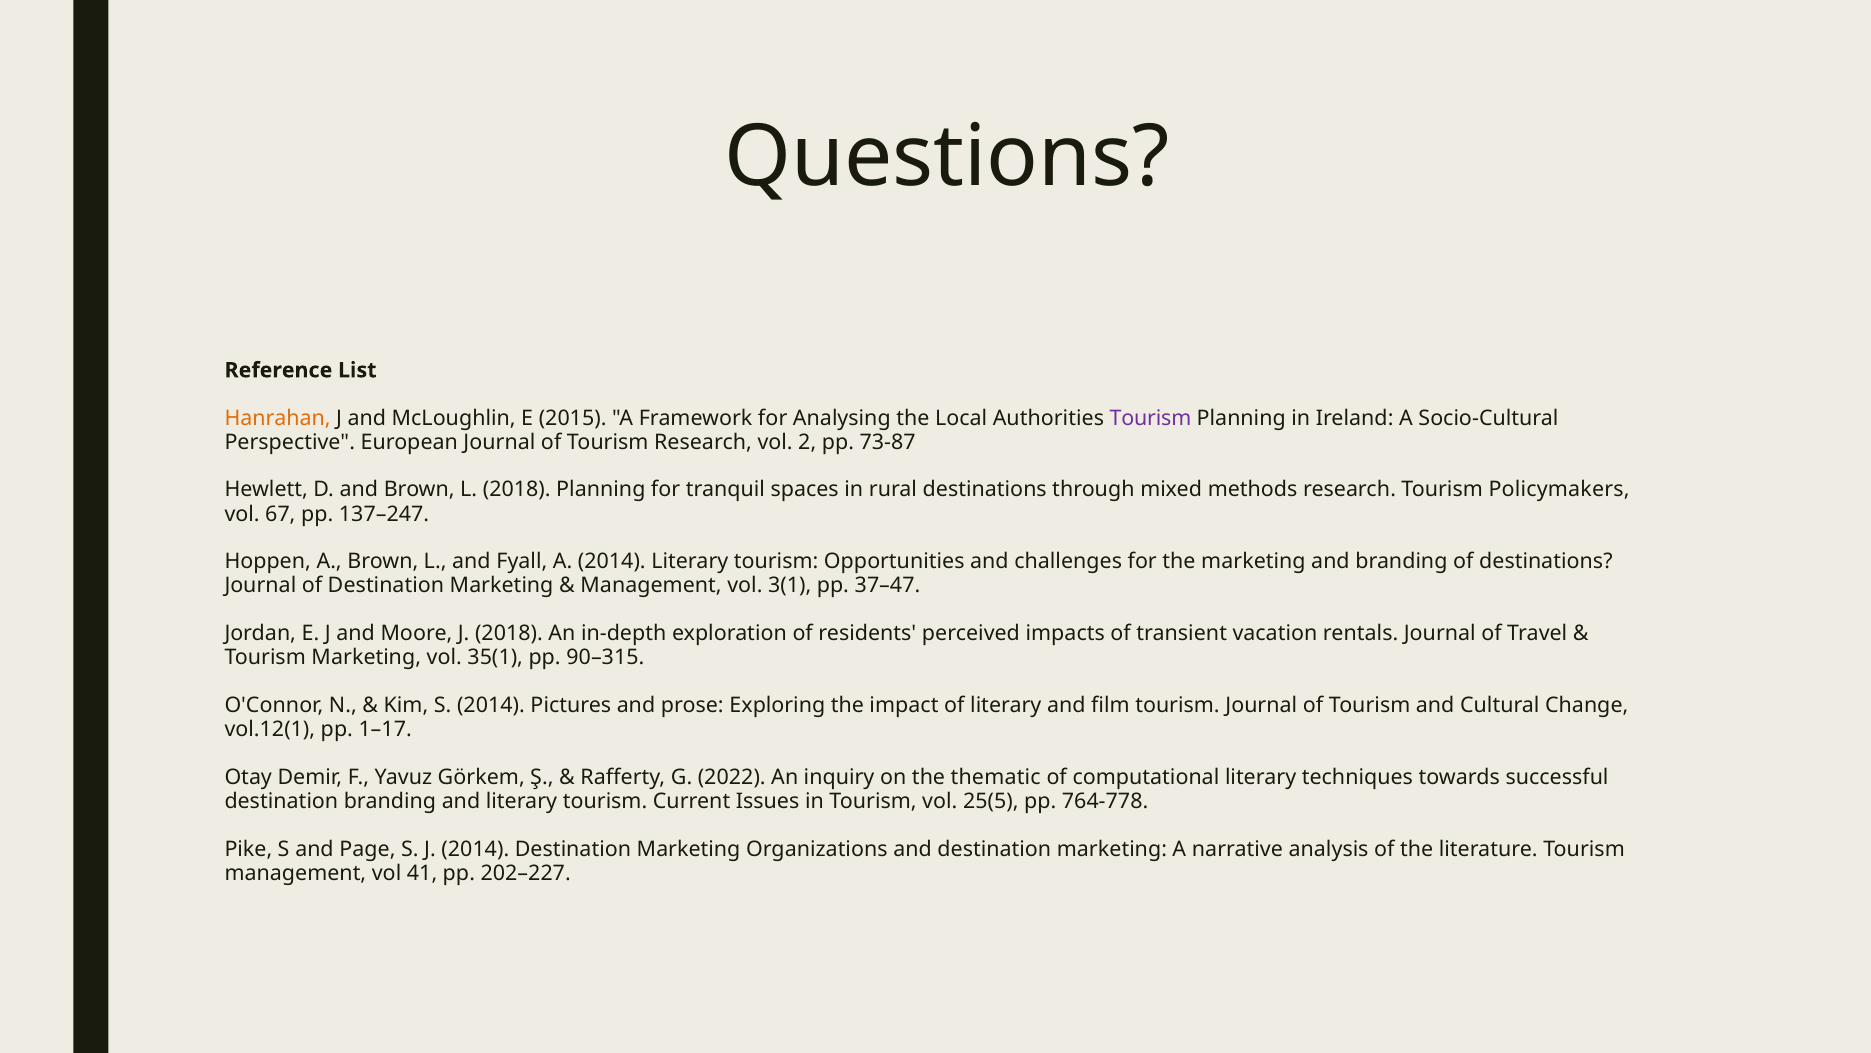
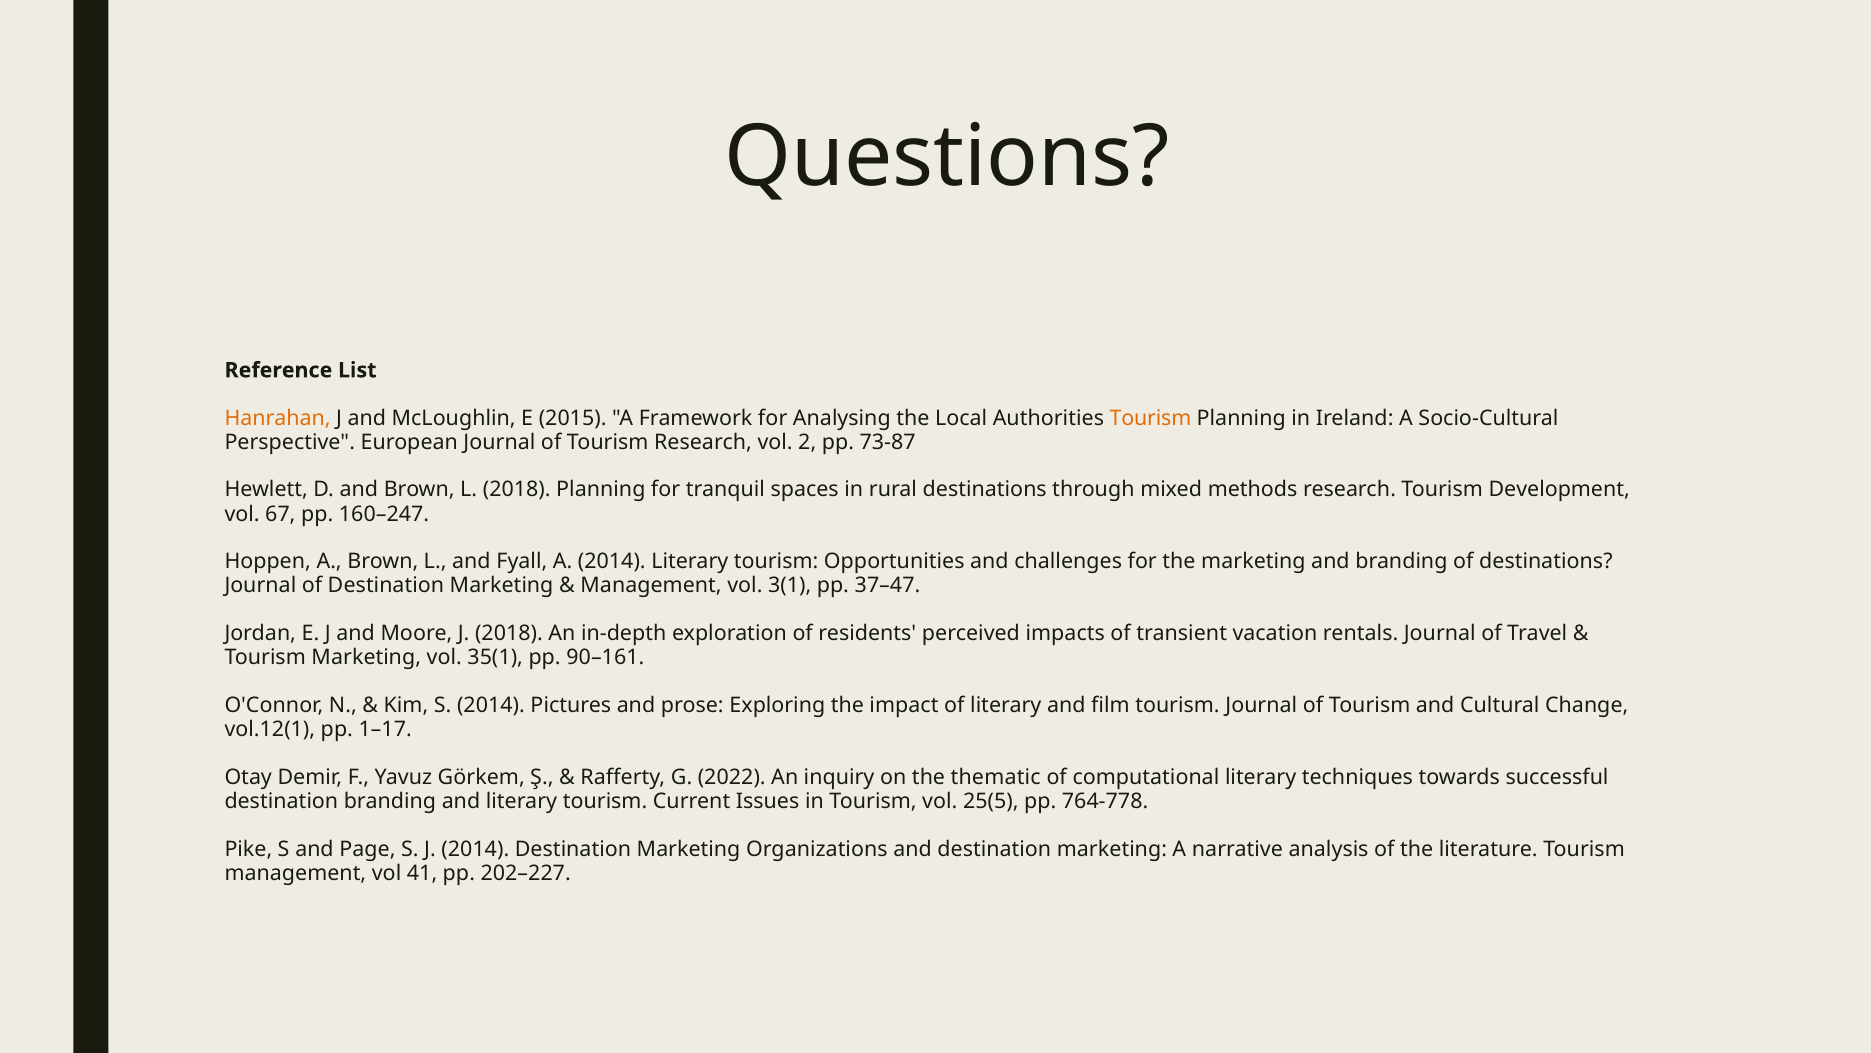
Tourism colour: purple -> orange (1150, 418)
Policymakers: Policymakers -> Development (1559, 490)
137–247: 137–247 -> 160–247 (384, 514)
90–315: 90–315 -> 90–161 (605, 657)
